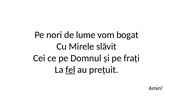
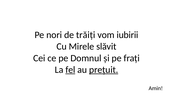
lume: lume -> trăiți (86, 35)
bogat: bogat -> iubirii (127, 35)
prețuit underline: none -> present (104, 69)
